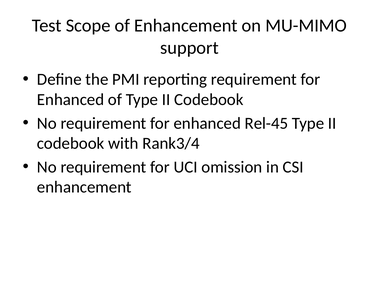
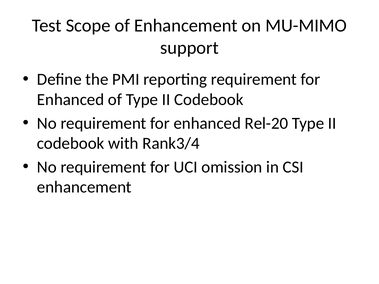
Rel-45: Rel-45 -> Rel-20 (266, 123)
